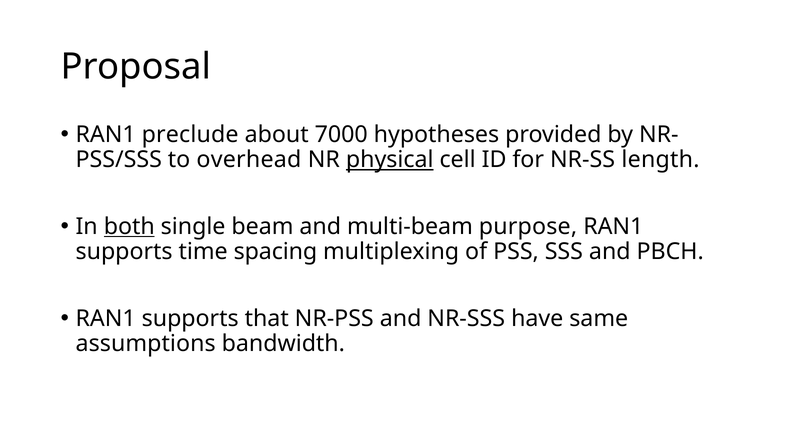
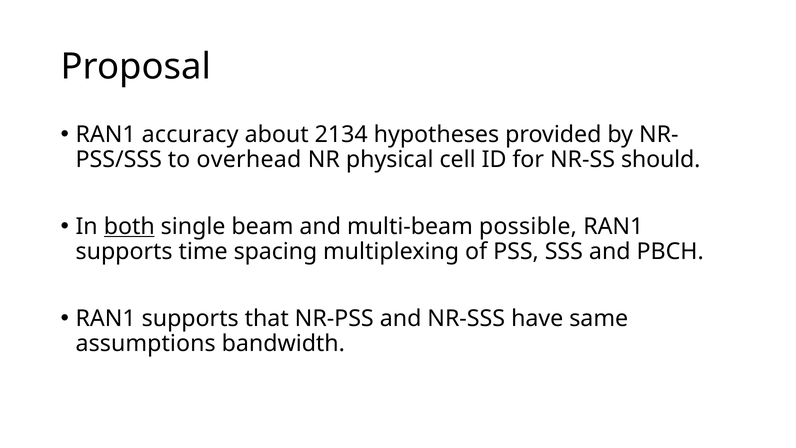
preclude: preclude -> accuracy (190, 135)
7000: 7000 -> 2134 (341, 135)
physical underline: present -> none (390, 160)
length: length -> should (661, 160)
purpose: purpose -> possible (528, 226)
